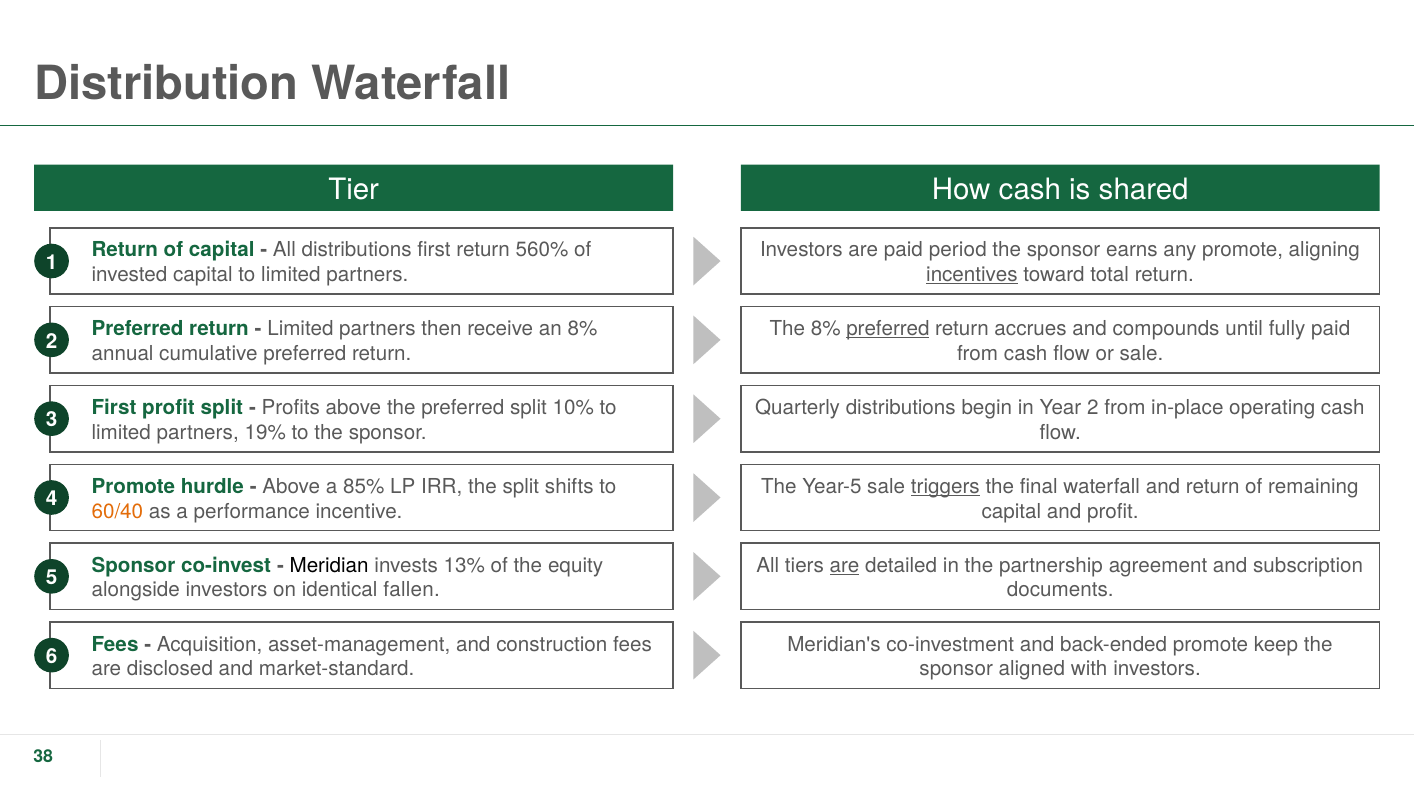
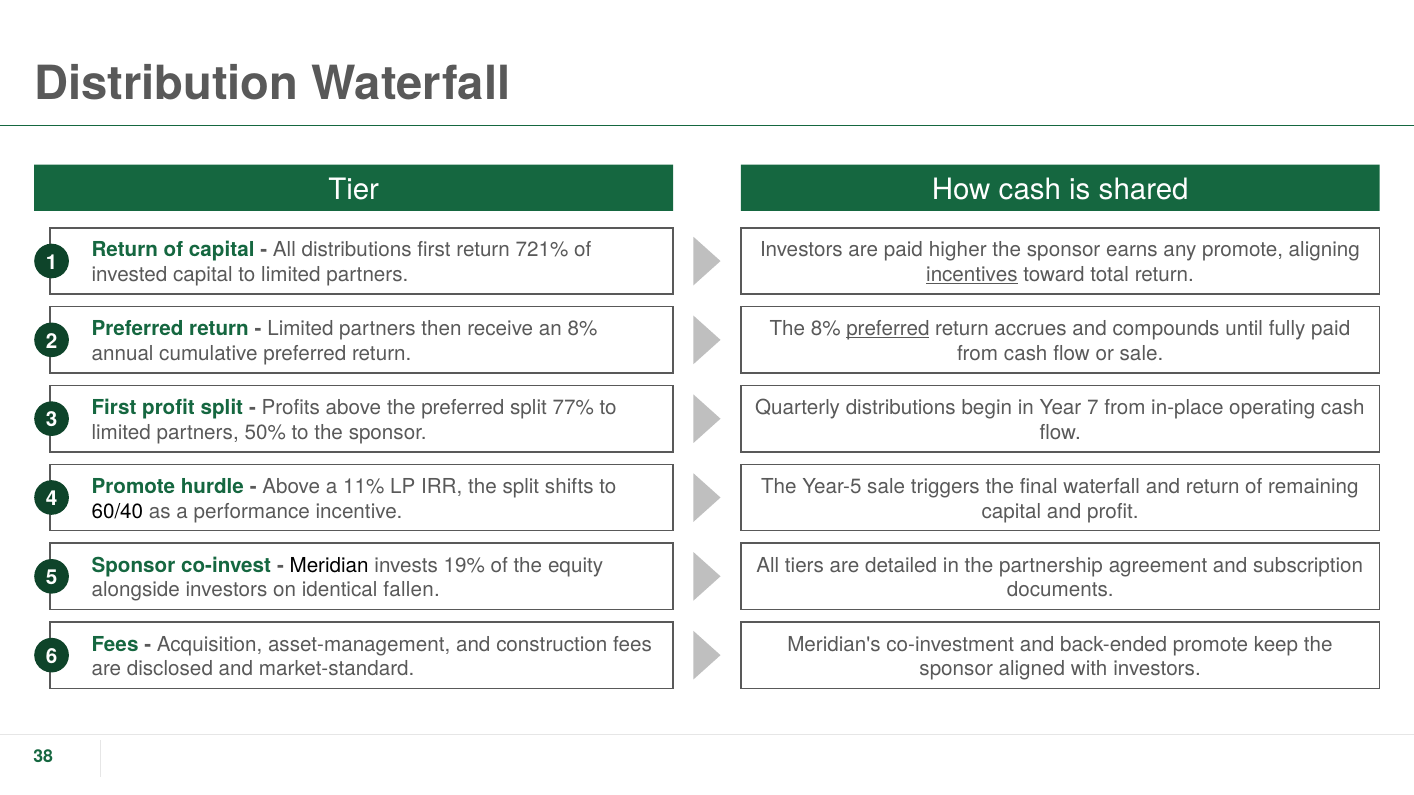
period: period -> higher (958, 250)
560%: 560% -> 721% (542, 250)
Year 2: 2 -> 7 (1093, 408)
10%: 10% -> 77% (573, 408)
19%: 19% -> 50% (265, 433)
triggers underline: present -> none (945, 487)
85%: 85% -> 11% (364, 487)
60/40 colour: orange -> black (117, 512)
are underline: present -> none (845, 566)
13%: 13% -> 19% (464, 566)
